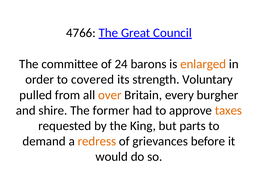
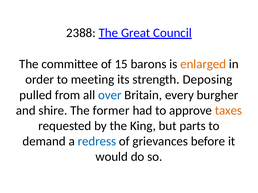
4766: 4766 -> 2388 (81, 33)
24: 24 -> 15 (121, 64)
covered: covered -> meeting (93, 80)
Voluntary: Voluntary -> Deposing (207, 80)
over colour: orange -> blue (110, 95)
redress colour: orange -> blue (97, 142)
